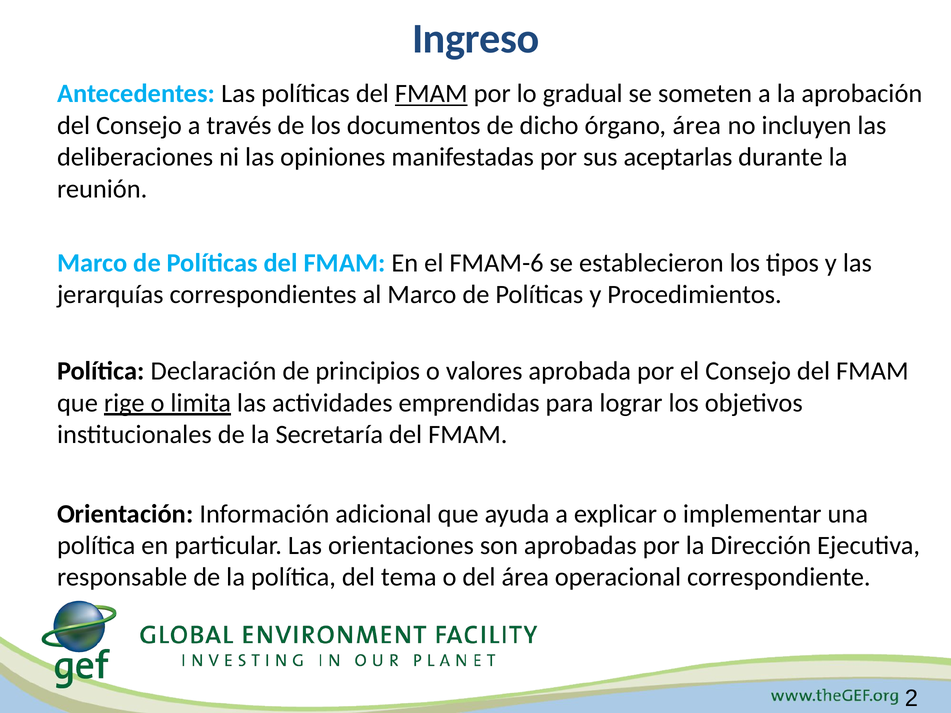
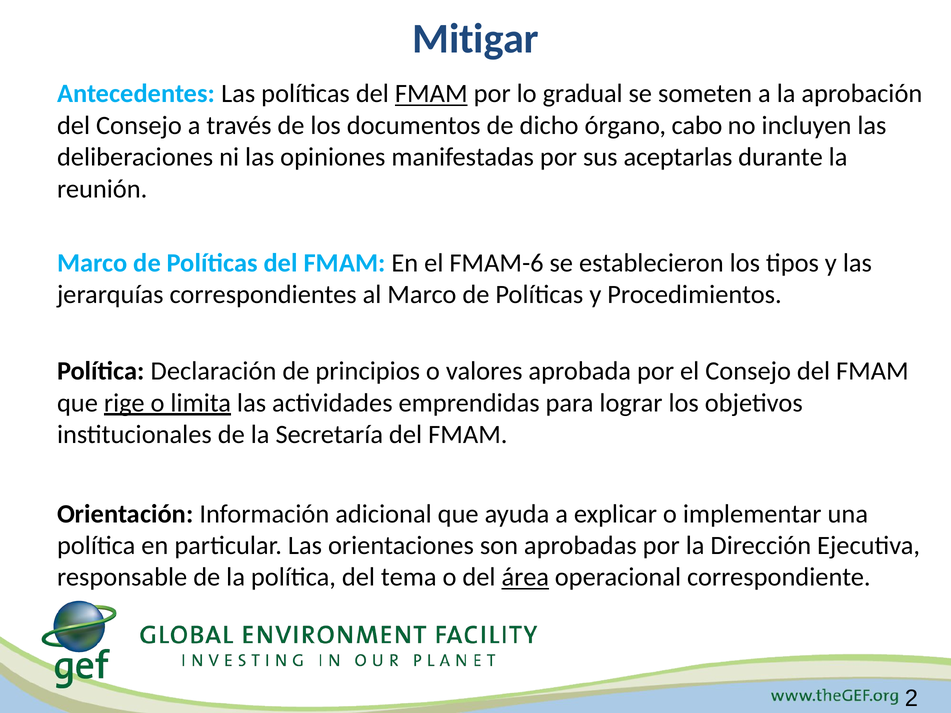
Ingreso: Ingreso -> Mitigar (476, 39)
órgano área: área -> cabo (697, 126)
área underline: none -> present (525, 577)
